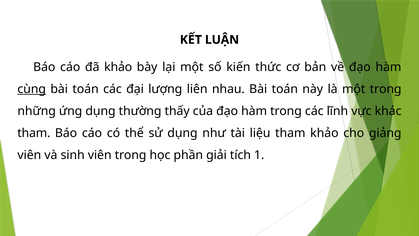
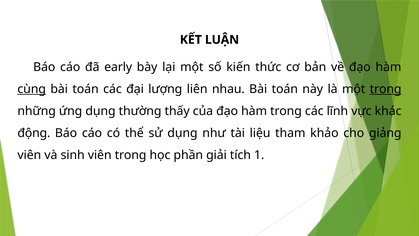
đã khảo: khảo -> early (118, 67)
trong underline: none -> present (386, 89)
tham: tham -> động (34, 133)
